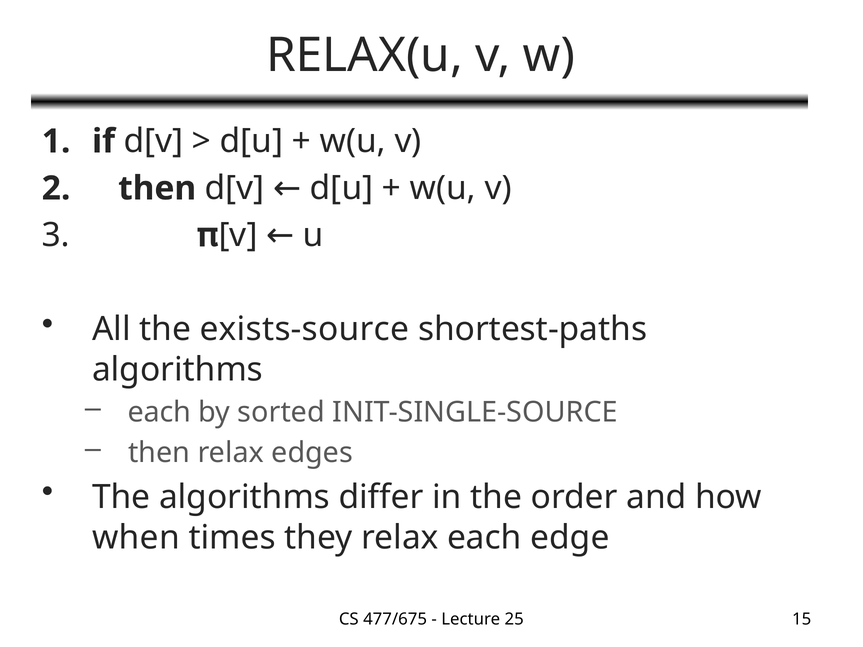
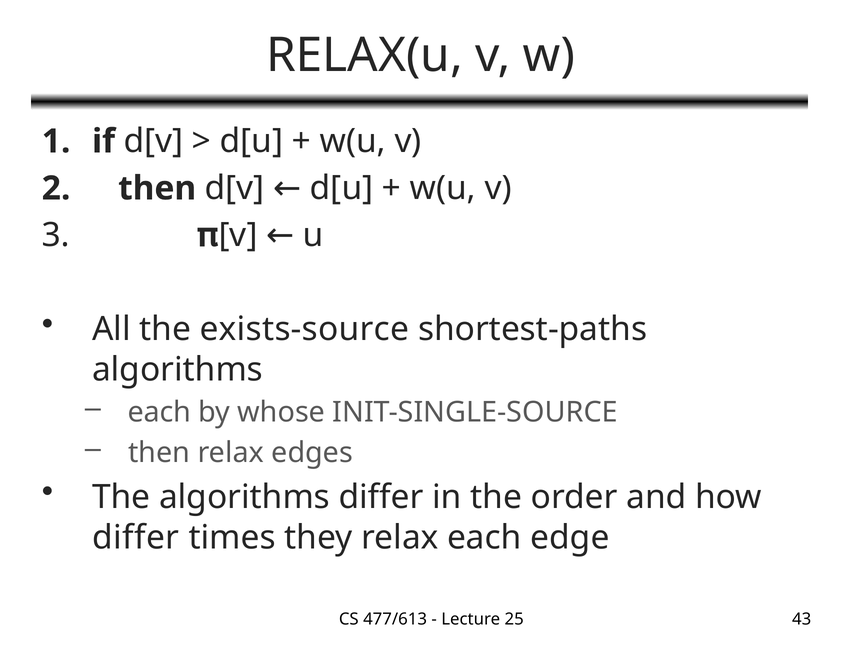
sorted: sorted -> whose (281, 413)
when: when -> differ (136, 538)
477/675: 477/675 -> 477/613 (395, 619)
15: 15 -> 43 (802, 619)
